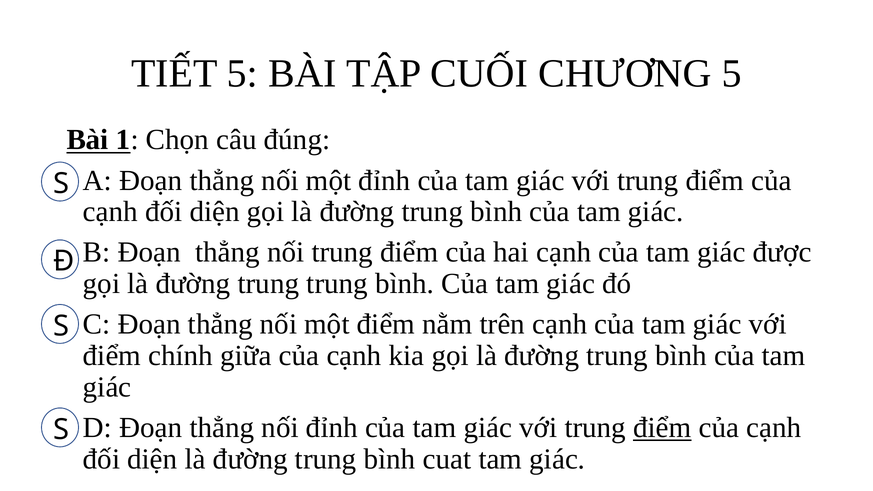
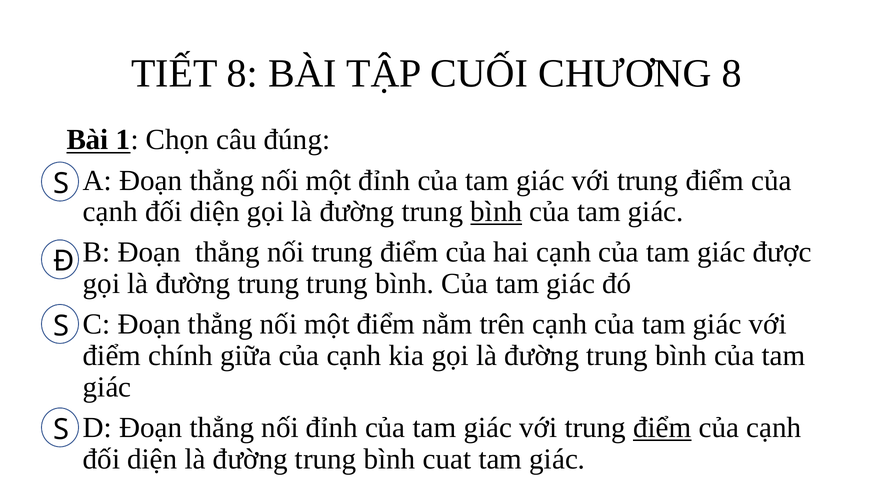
TIẾT 5: 5 -> 8 (242, 73)
CHƯƠNG 5: 5 -> 8 (732, 73)
bình underline: none -> present (496, 212)
